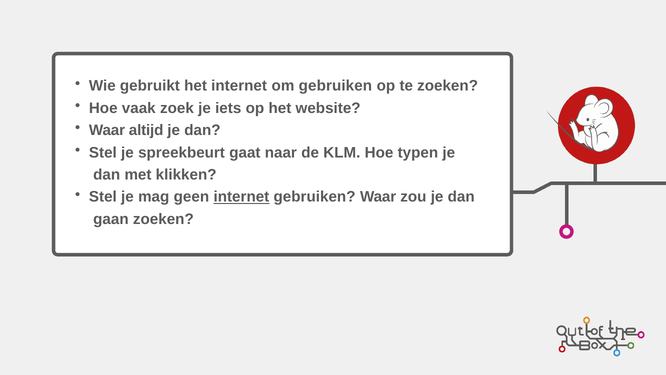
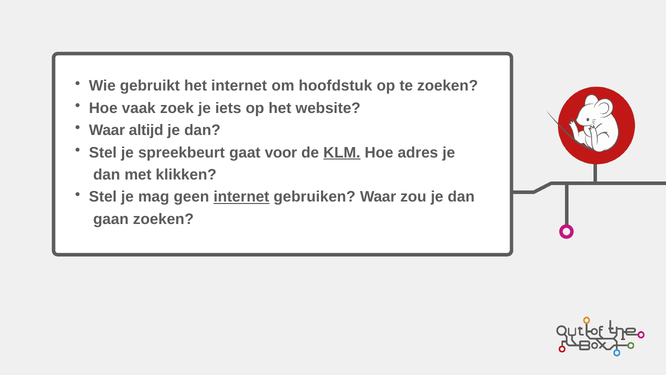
om gebruiken: gebruiken -> hoofdstuk (335, 86)
naar: naar -> voor (281, 152)
KLM underline: none -> present (342, 152)
typen: typen -> adres (418, 152)
